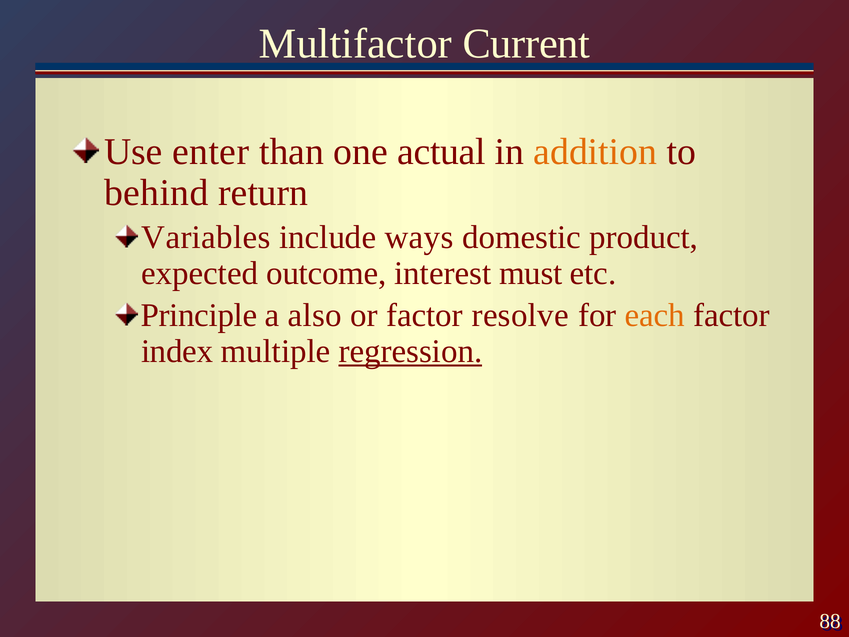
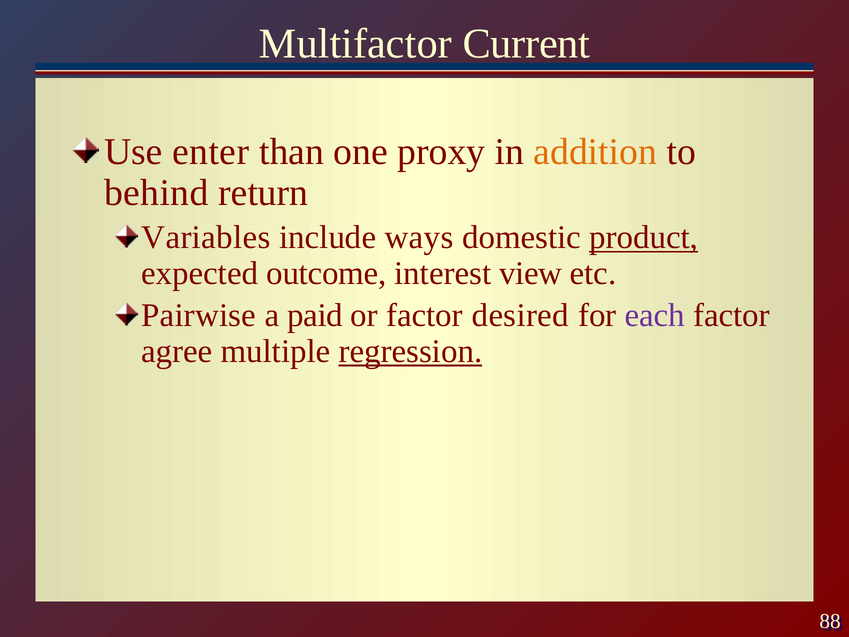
actual: actual -> proxy (441, 152)
product underline: none -> present (644, 237)
must: must -> view (531, 273)
Principle: Principle -> Pairwise (199, 315)
also: also -> paid (315, 315)
resolve: resolve -> desired (520, 315)
each colour: orange -> purple (655, 315)
index: index -> agree (177, 351)
